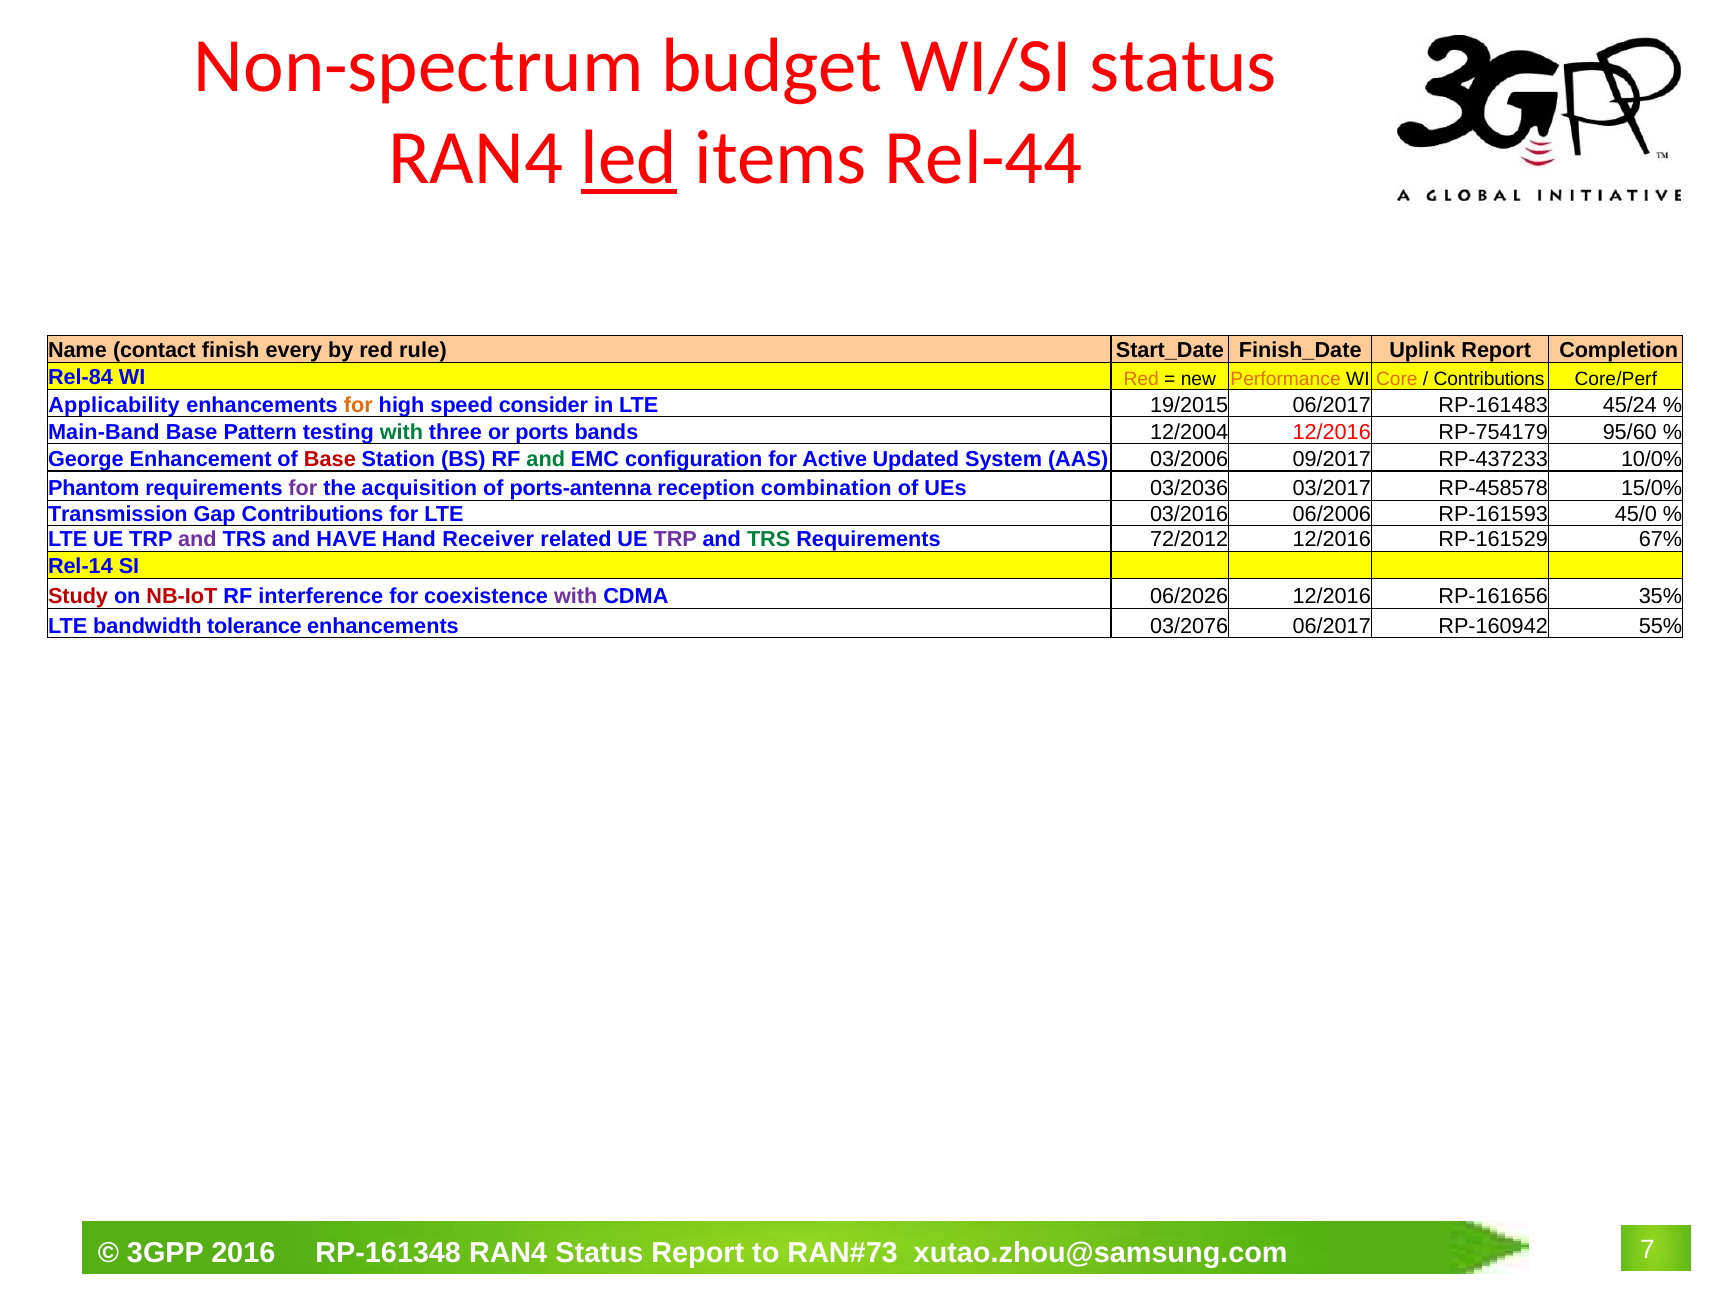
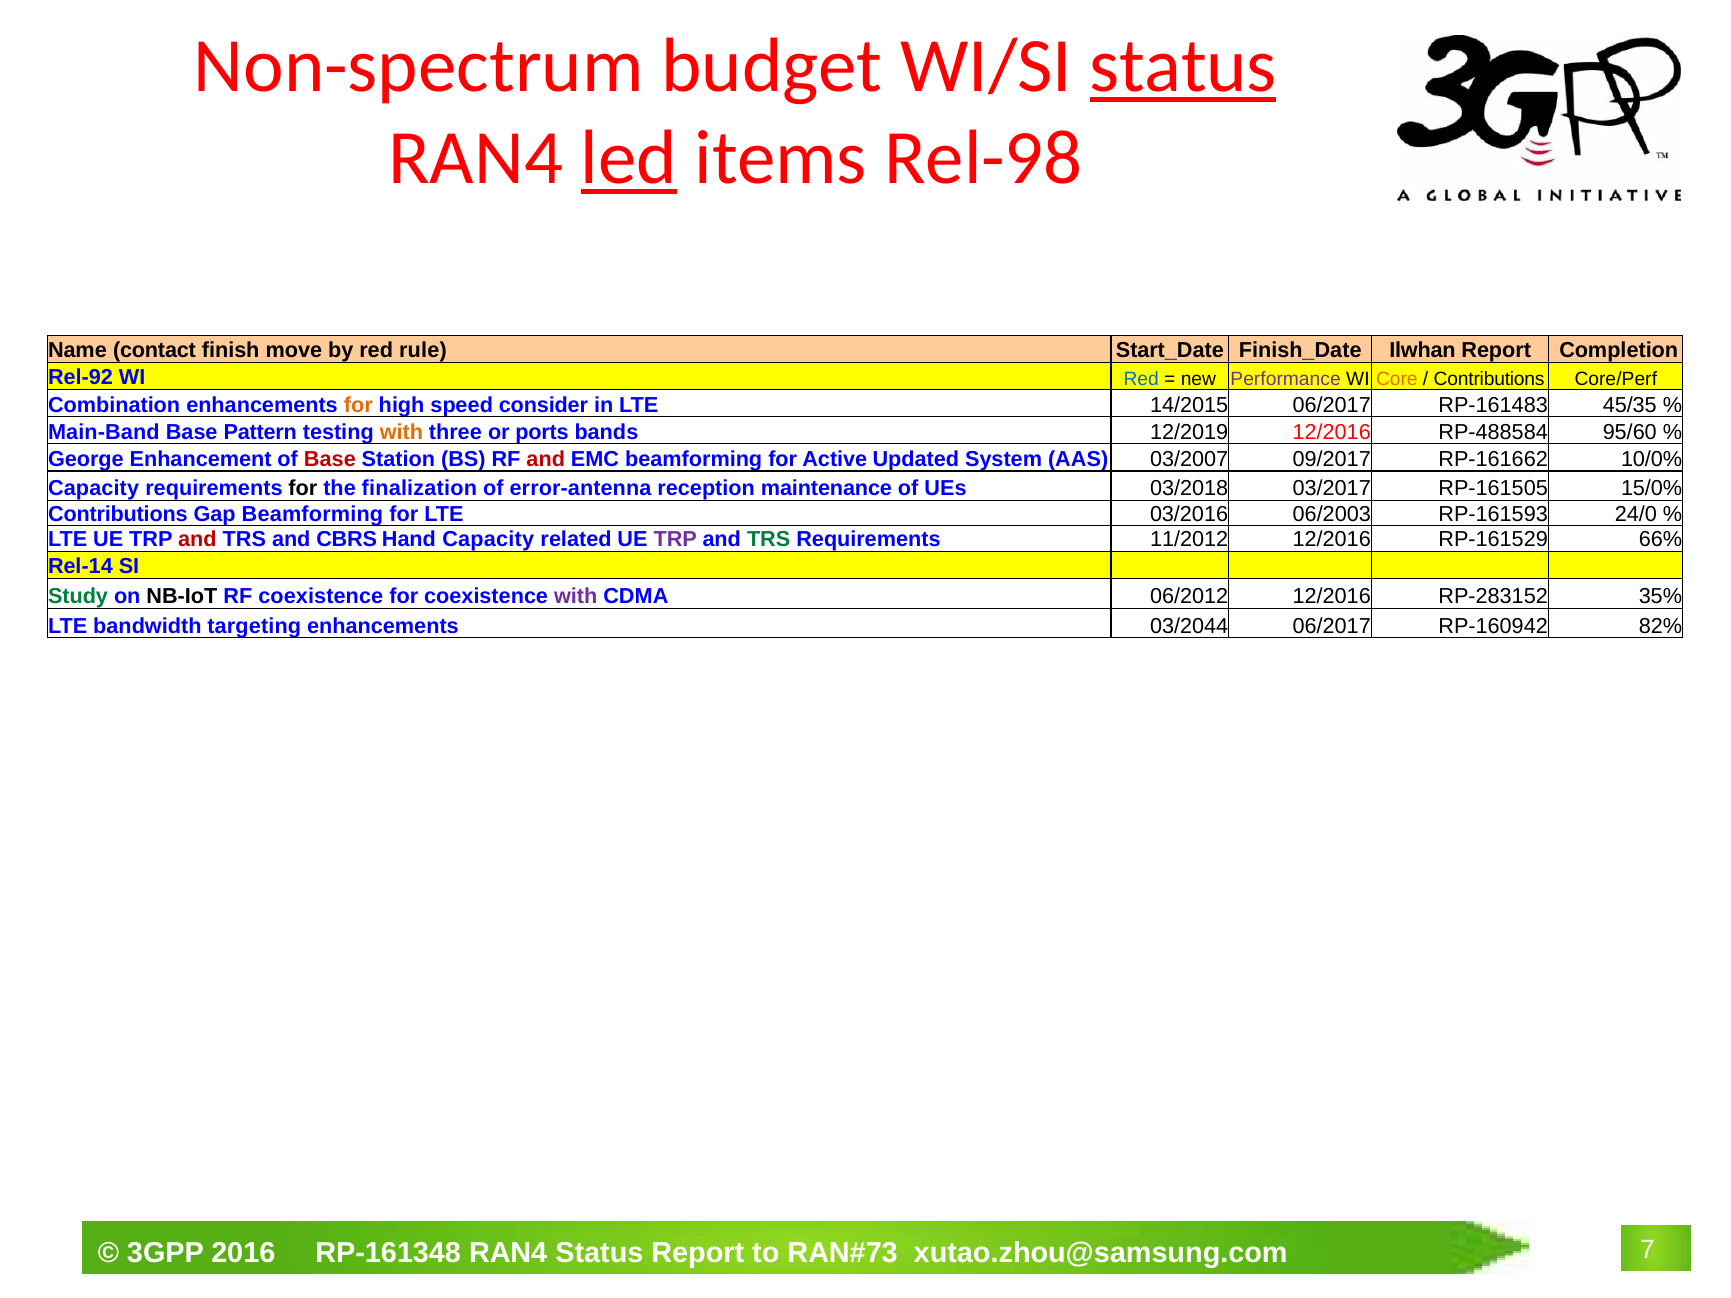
status underline: none -> present (1183, 66)
Rel-44: Rel-44 -> Rel-98 (983, 158)
every: every -> move (294, 351)
Uplink: Uplink -> Ilwhan (1422, 351)
Rel-84: Rel-84 -> Rel-92 (80, 378)
Red colour: orange -> blue (1141, 379)
Performance colour: orange -> purple (1286, 379)
Applicability: Applicability -> Combination (114, 405)
19/2015: 19/2015 -> 14/2015 (1189, 405)
45/24: 45/24 -> 45/35 (1630, 405)
with colour: green -> orange (401, 432)
12/2004: 12/2004 -> 12/2019 (1189, 432)
RP-754179: RP-754179 -> RP-488584 (1493, 432)
and colour: green -> red (546, 459)
EMC configuration: configuration -> beamforming (694, 459)
03/2006: 03/2006 -> 03/2007 (1189, 459)
RP-437233: RP-437233 -> RP-161662 (1493, 459)
Phantom: Phantom -> Capacity (94, 489)
for colour: purple -> black (303, 489)
acquisition: acquisition -> finalization (419, 489)
ports-antenna: ports-antenna -> error-antenna (581, 489)
combination: combination -> maintenance (826, 489)
03/2036: 03/2036 -> 03/2018 (1189, 489)
RP-458578: RP-458578 -> RP-161505 (1493, 489)
Transmission: Transmission -> Contributions (118, 514)
Gap Contributions: Contributions -> Beamforming (312, 514)
06/2006: 06/2006 -> 06/2003 (1332, 514)
45/0: 45/0 -> 24/0 (1636, 514)
and colour: purple -> red (197, 540)
HAVE: HAVE -> CBRS (347, 540)
Hand Receiver: Receiver -> Capacity (488, 540)
72/2012: 72/2012 -> 11/2012 (1189, 540)
67%: 67% -> 66% (1660, 540)
Study colour: red -> green (78, 597)
NB-IoT colour: red -> black (182, 597)
RF interference: interference -> coexistence (321, 597)
06/2026: 06/2026 -> 06/2012 (1189, 597)
RP-161656: RP-161656 -> RP-283152 (1493, 597)
tolerance: tolerance -> targeting (254, 626)
03/2076: 03/2076 -> 03/2044 (1189, 626)
55%: 55% -> 82% (1660, 626)
